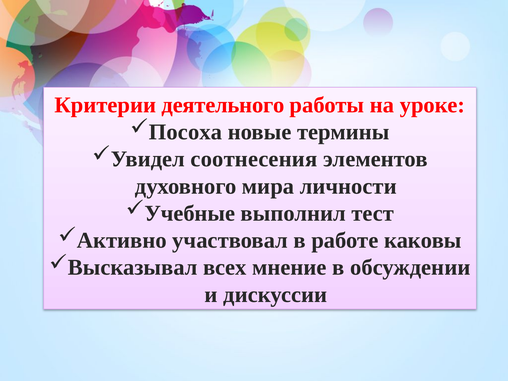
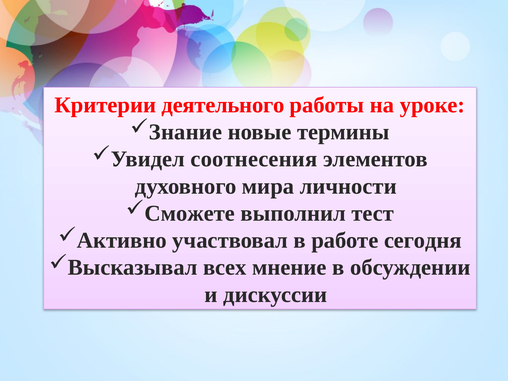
Посоха: Посоха -> Знание (185, 132)
Учебные: Учебные -> Сможете (190, 213)
каковы: каковы -> сегодня (423, 240)
